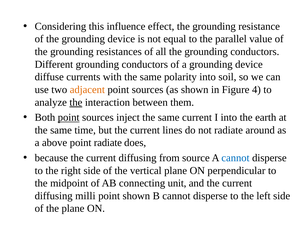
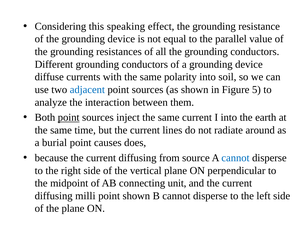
influence: influence -> speaking (126, 26)
adjacent colour: orange -> blue (87, 90)
4: 4 -> 5 (256, 90)
the underline: present -> none (76, 102)
above: above -> burial (55, 143)
point radiate: radiate -> causes (108, 143)
